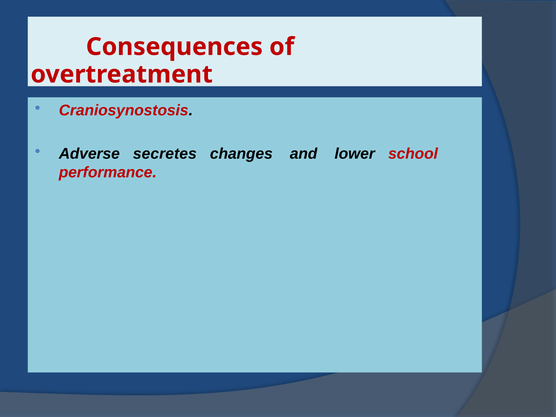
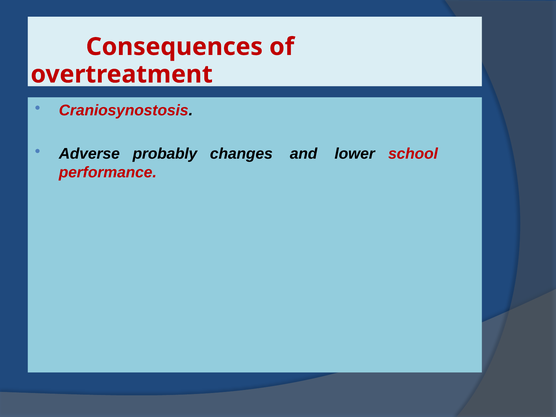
secretes: secretes -> probably (165, 154)
